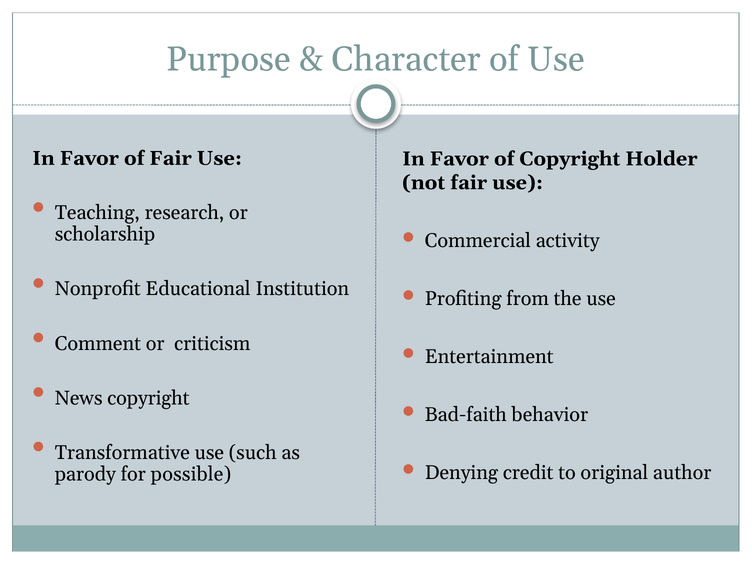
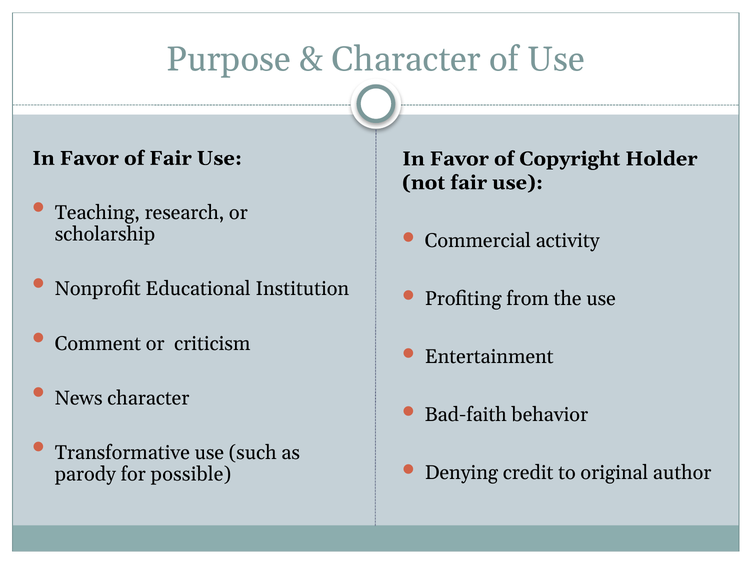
News copyright: copyright -> character (148, 398)
